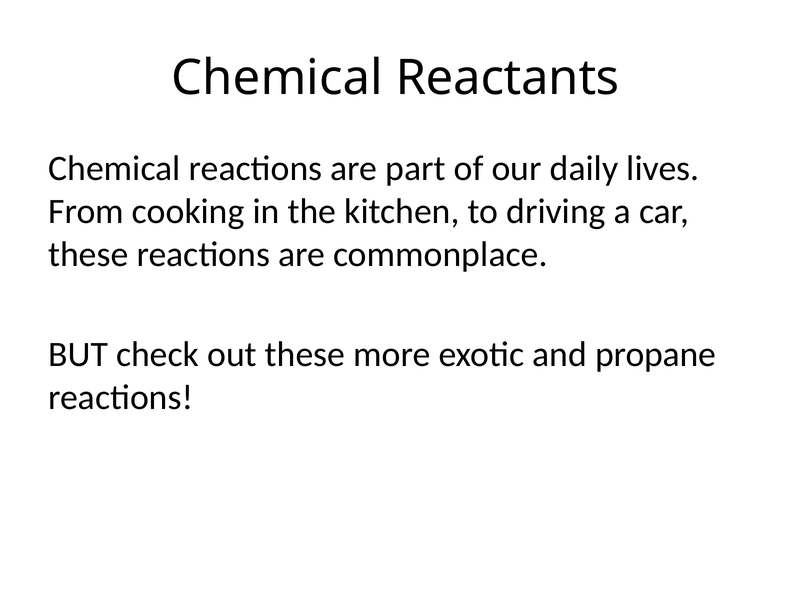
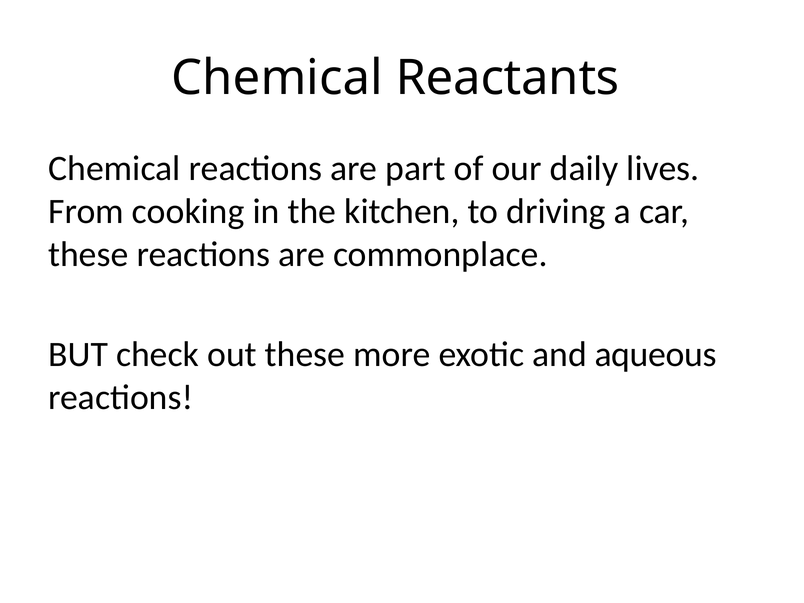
propane: propane -> aqueous (656, 355)
